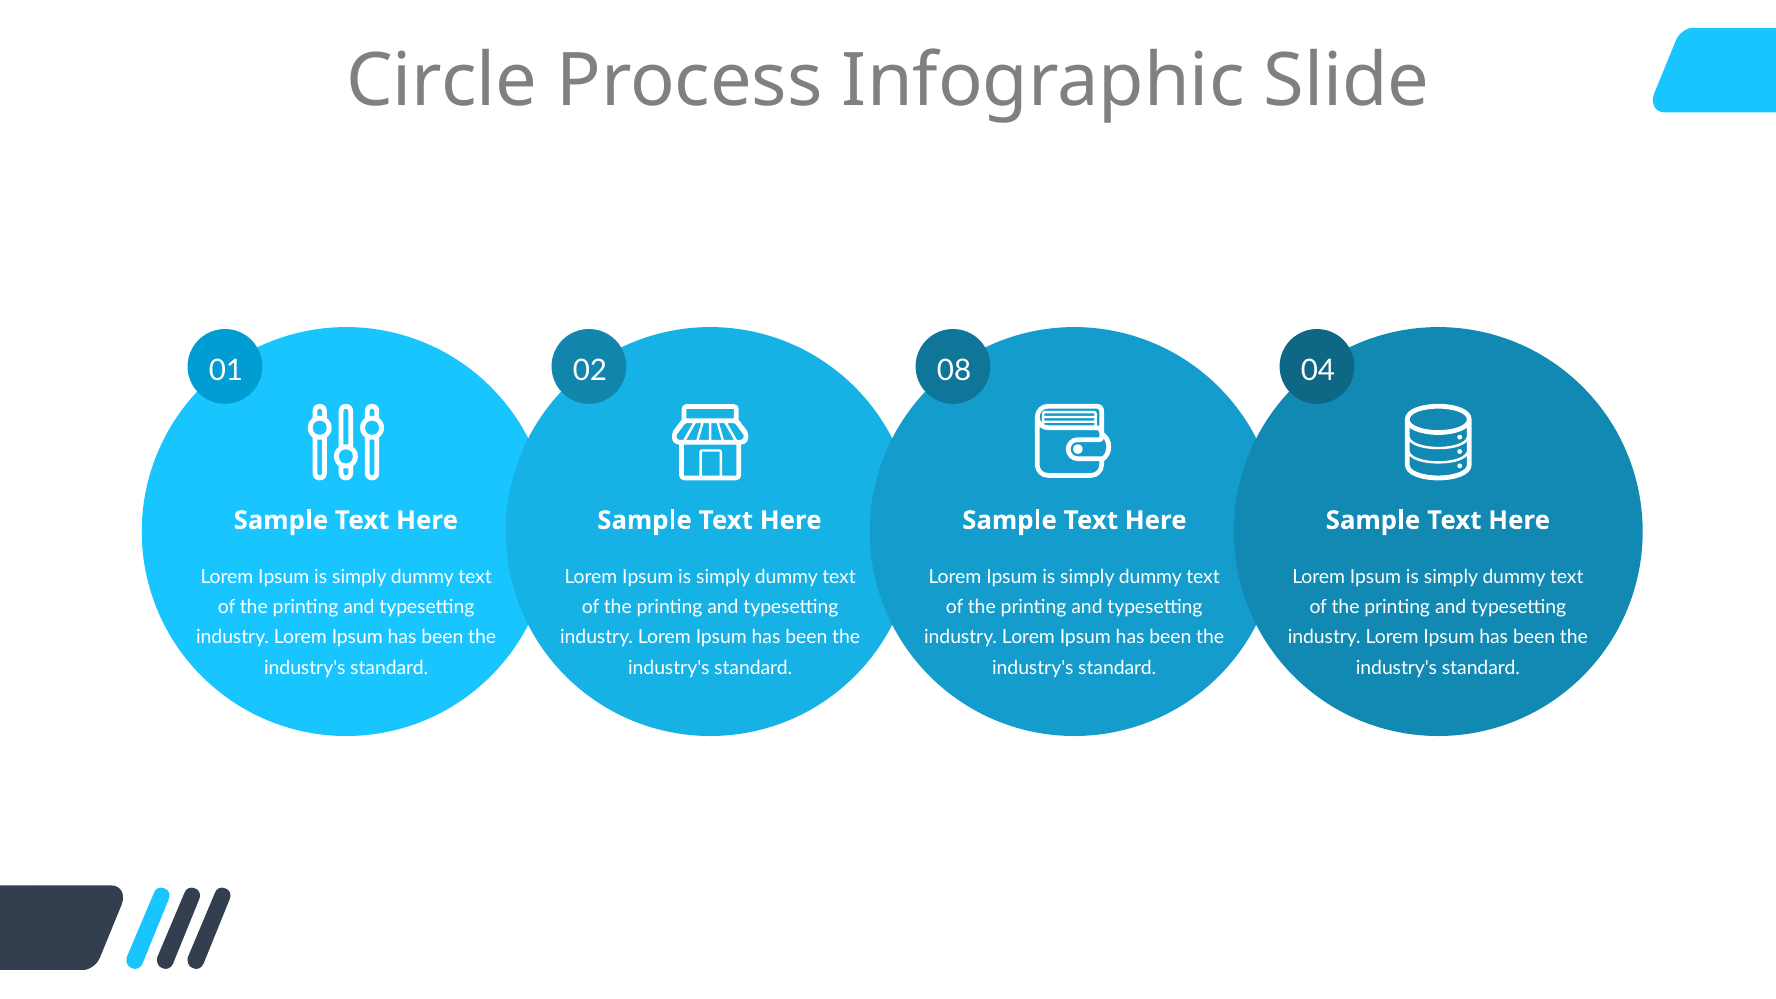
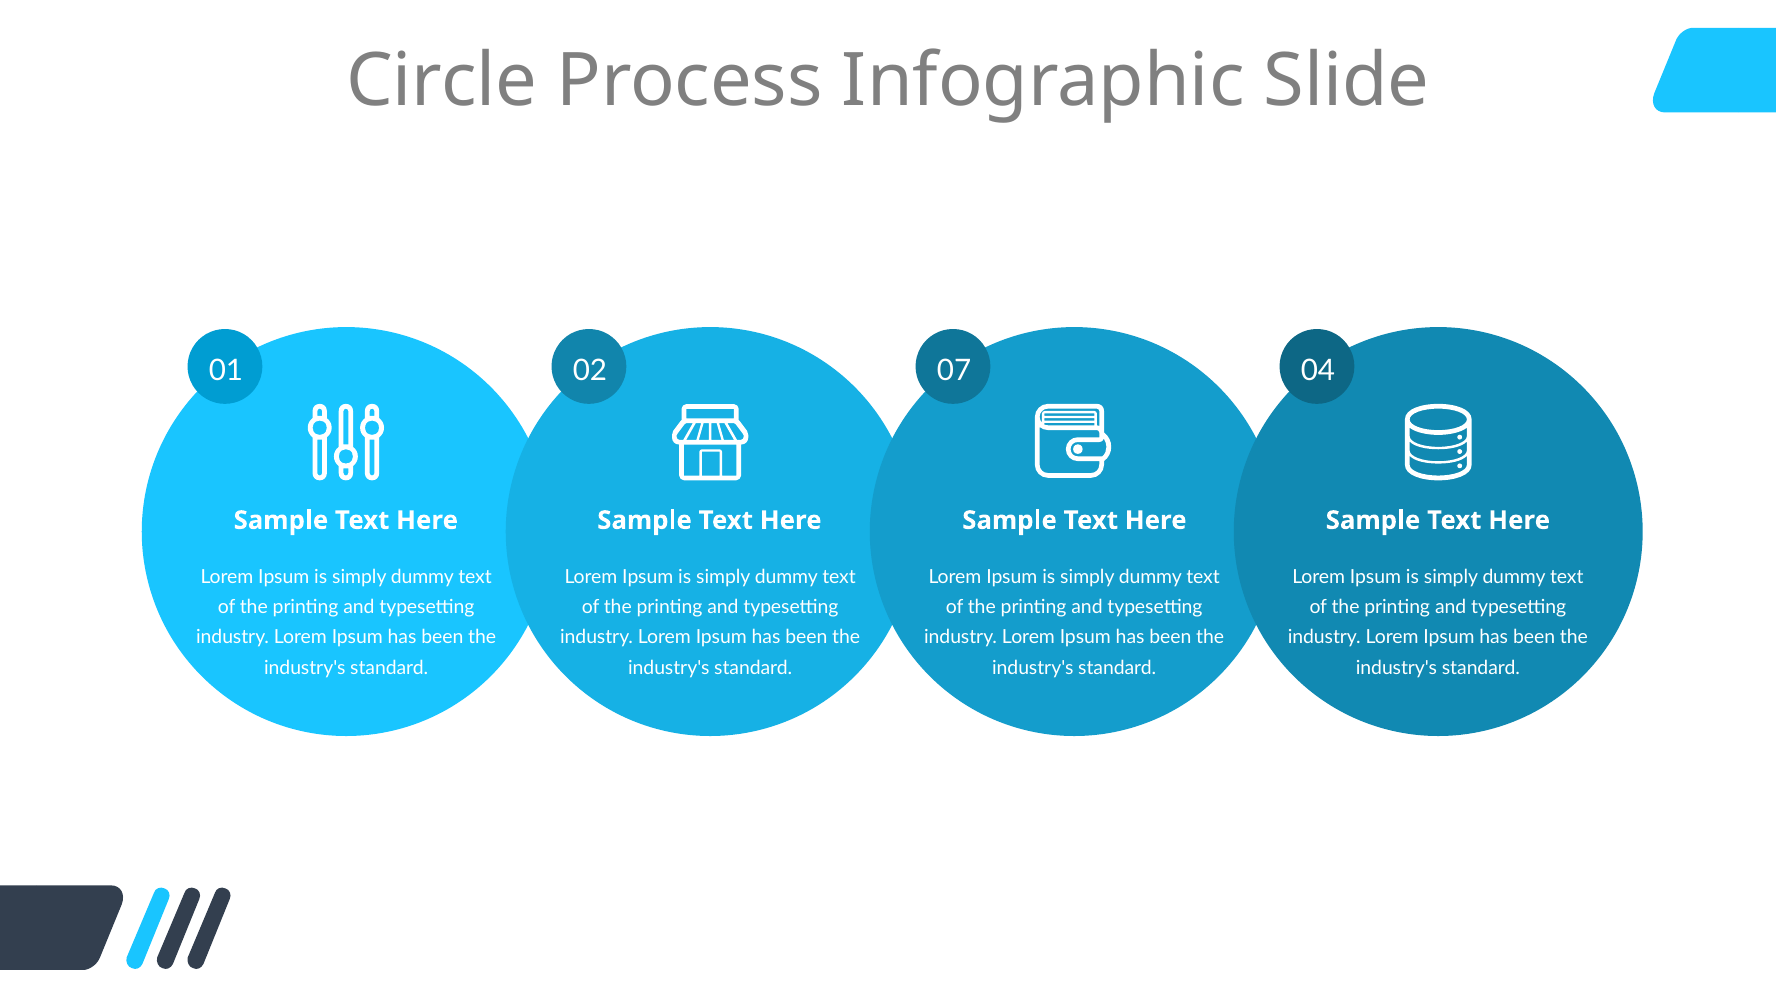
08: 08 -> 07 (954, 370)
